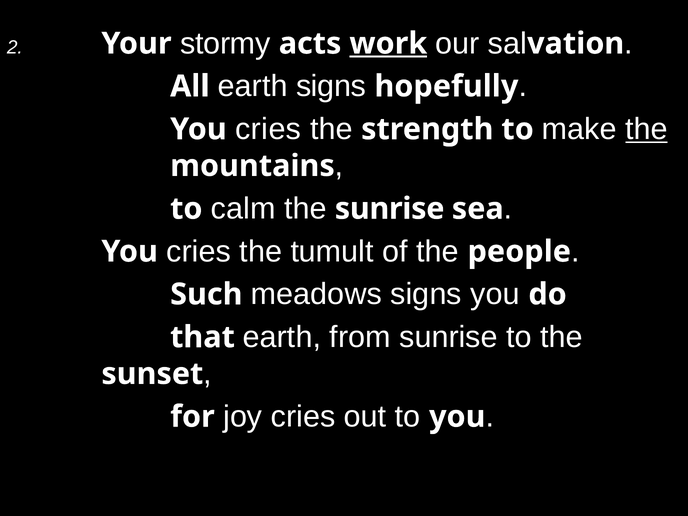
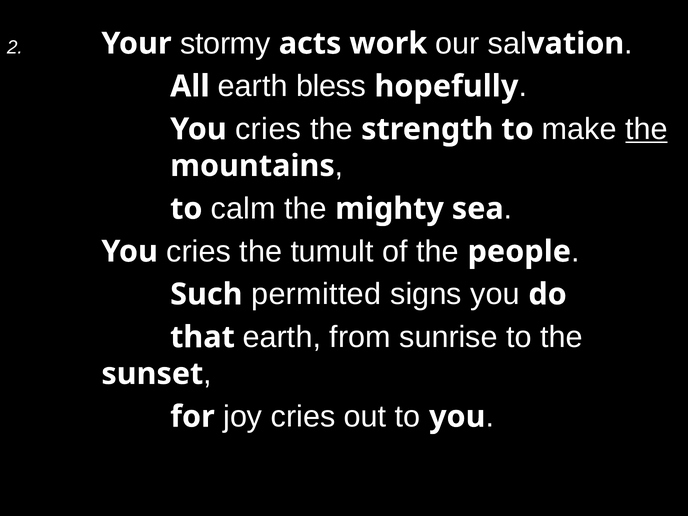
work underline: present -> none (388, 44)
earth signs: signs -> bless (331, 86)
the sunrise: sunrise -> mighty (390, 209)
meadows: meadows -> permitted (316, 294)
